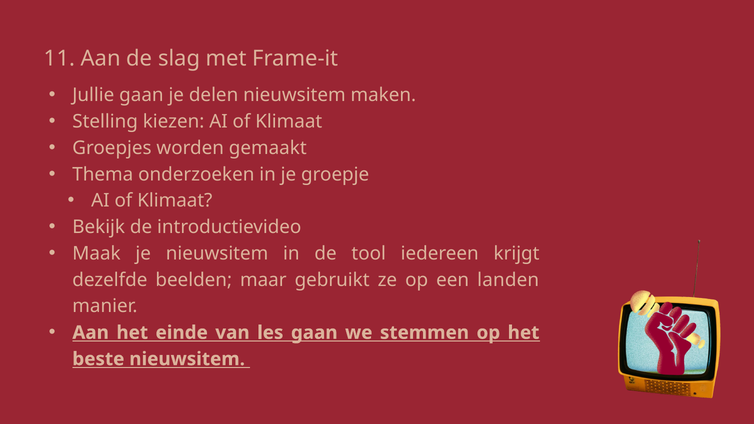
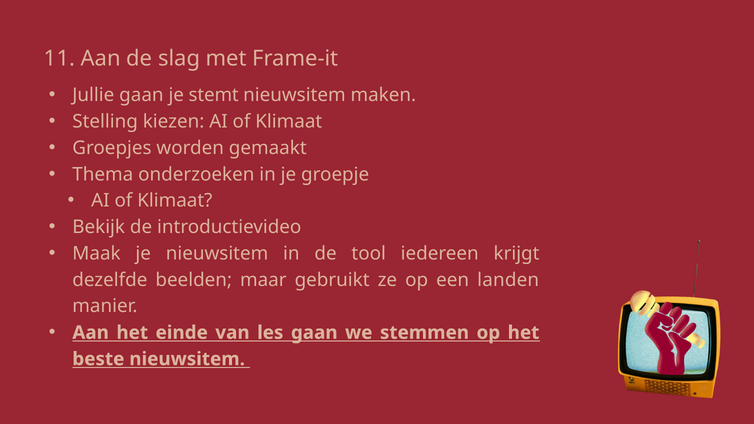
delen: delen -> stemt (214, 95)
